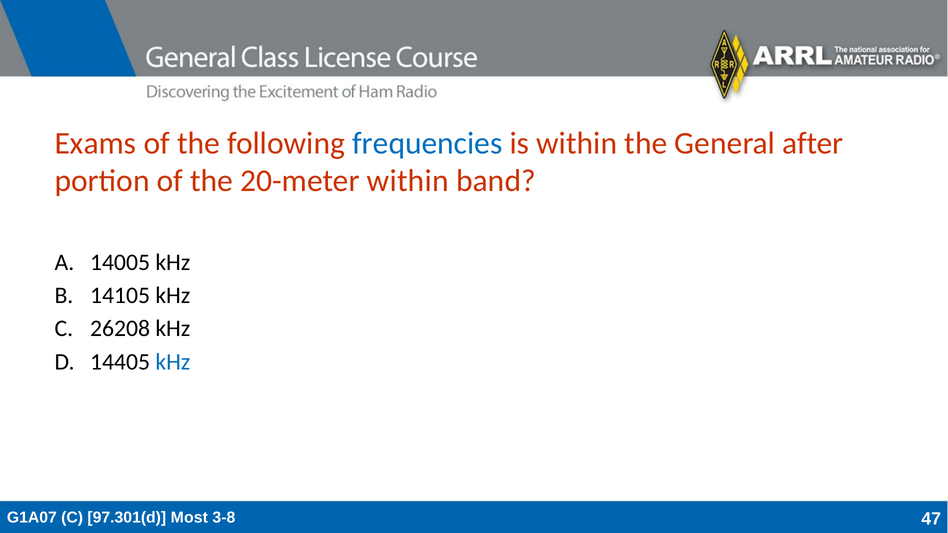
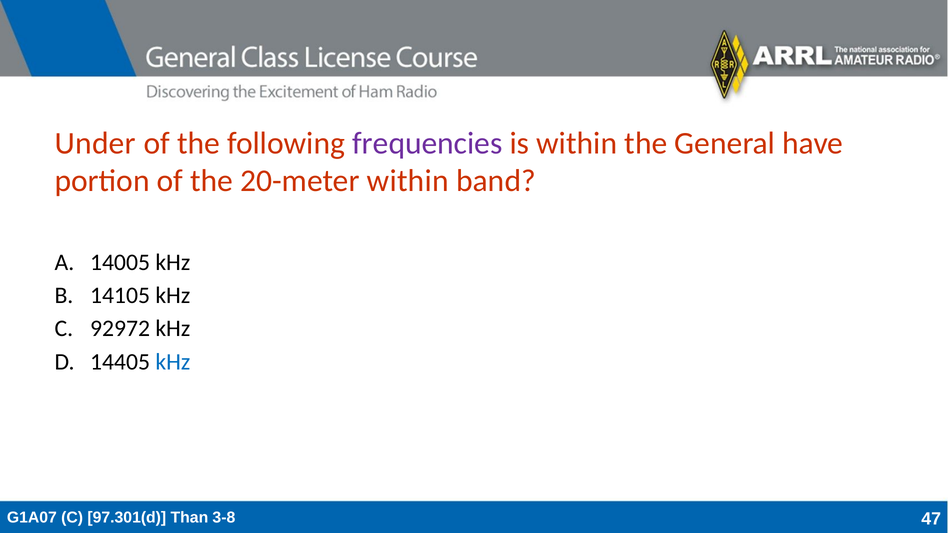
Exams: Exams -> Under (95, 143)
frequencies colour: blue -> purple (427, 143)
after: after -> have (813, 143)
26208: 26208 -> 92972 (120, 329)
Most: Most -> Than (189, 518)
